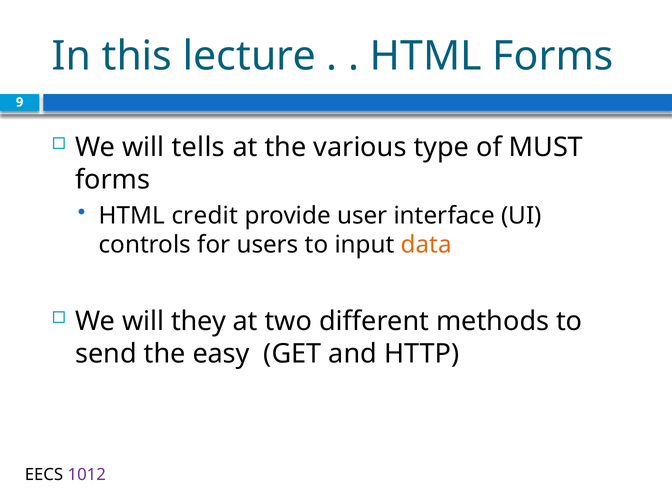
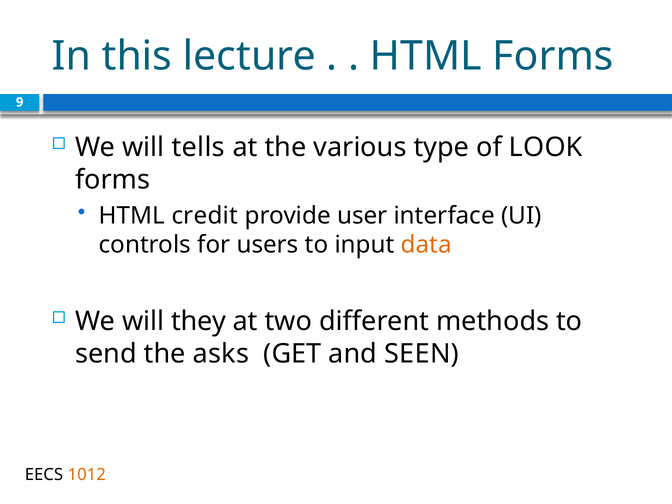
MUST: MUST -> LOOK (546, 147)
easy: easy -> asks (221, 354)
HTTP: HTTP -> SEEN (422, 354)
1012 colour: purple -> orange (87, 475)
